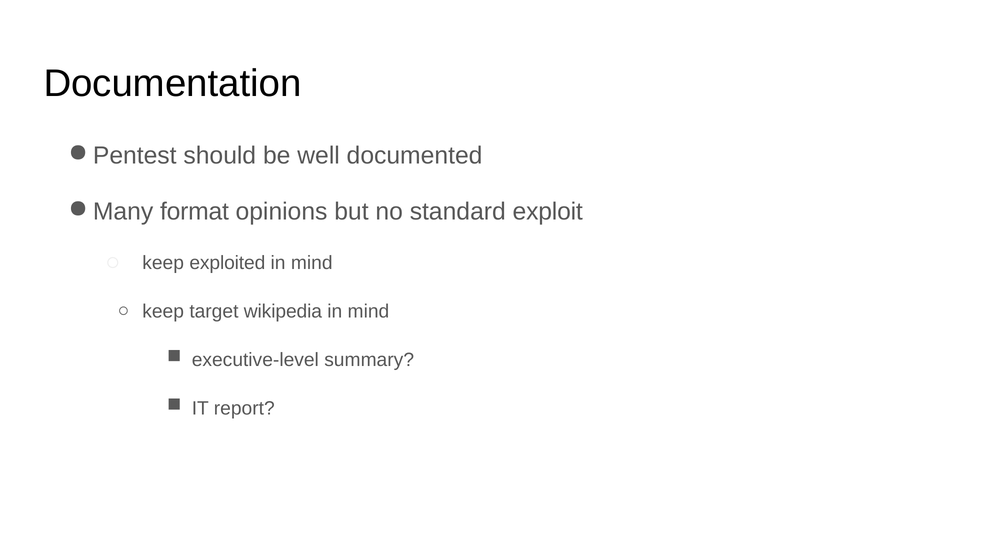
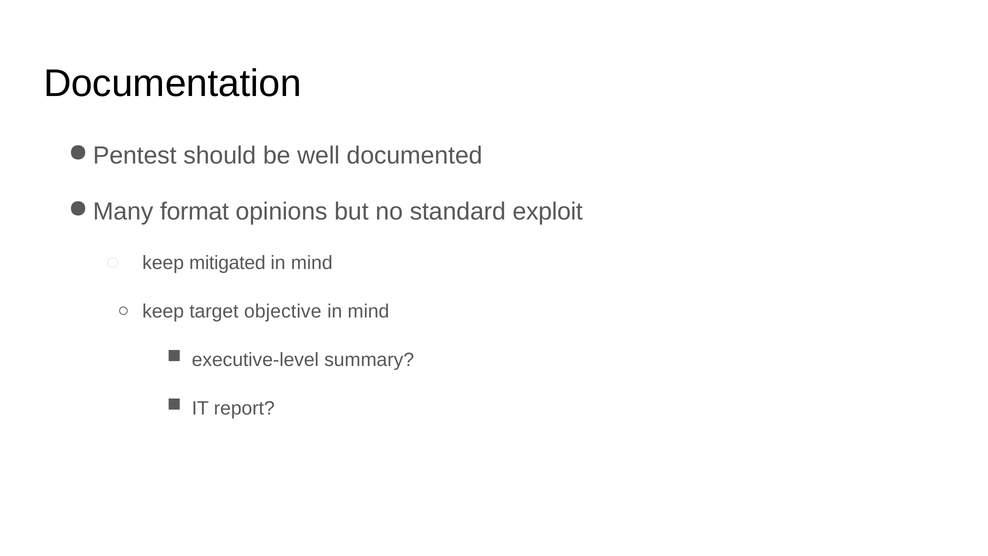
exploited: exploited -> mitigated (227, 263)
wikipedia: wikipedia -> objective (283, 311)
